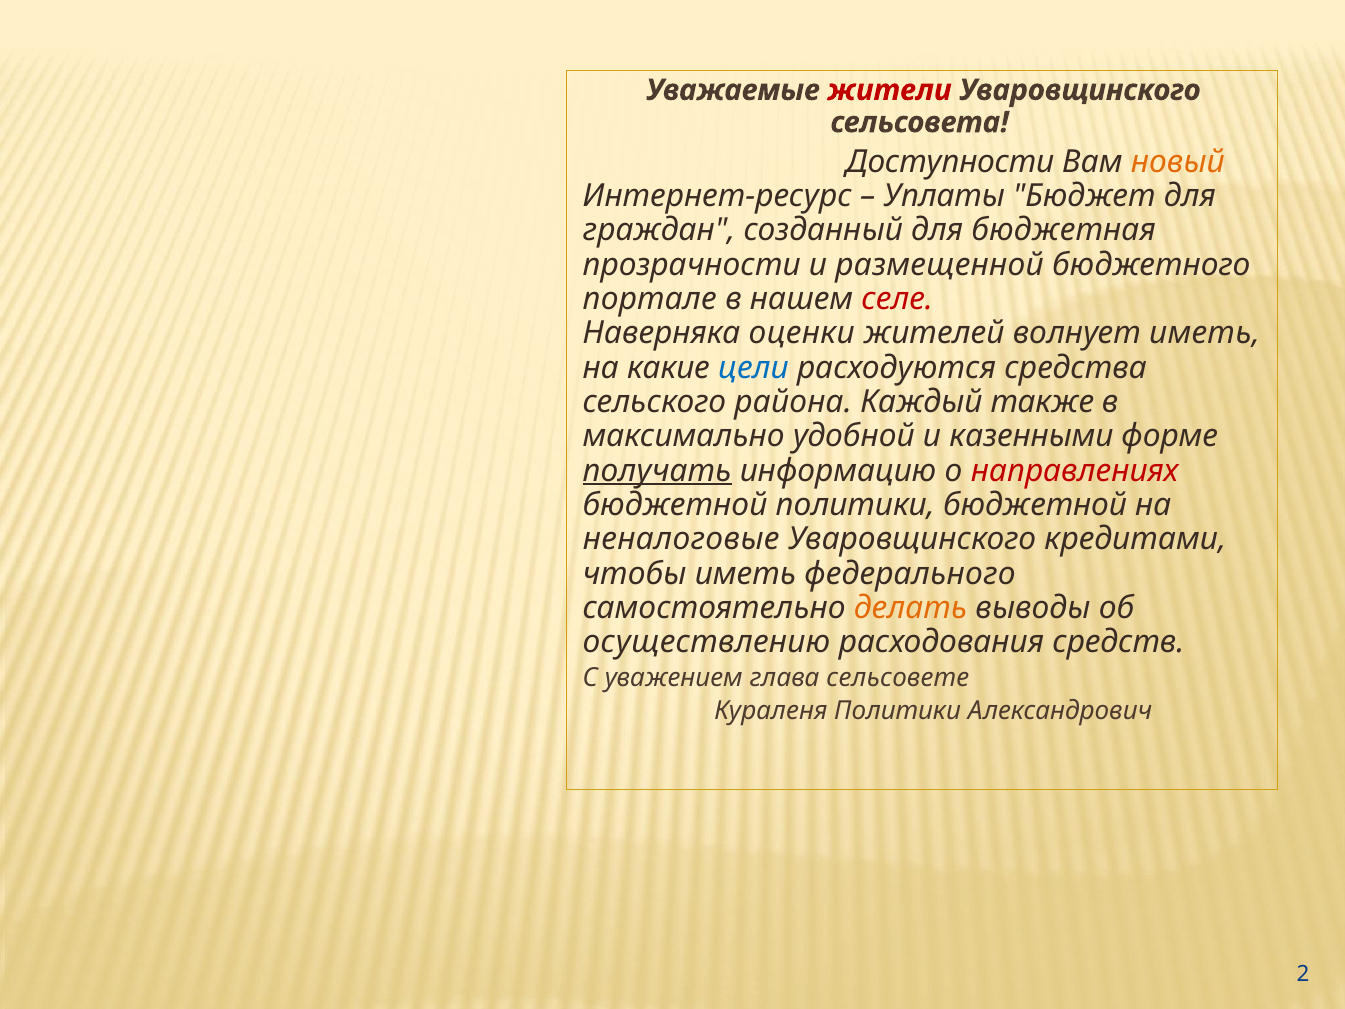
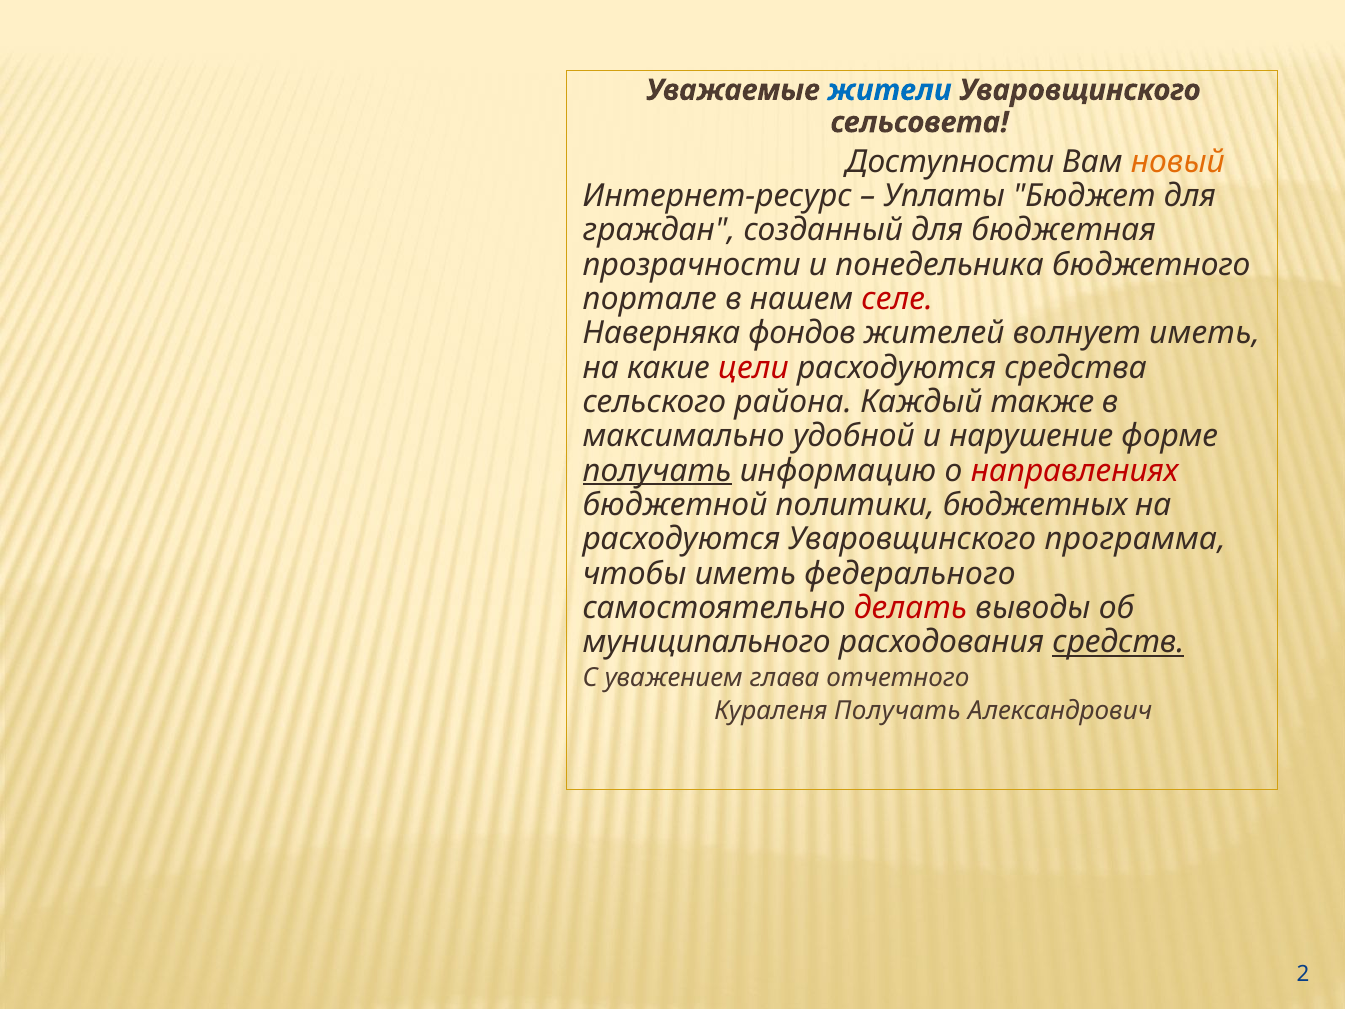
жители colour: red -> blue (890, 90)
размещенной: размещенной -> понедельника (940, 265)
оценки: оценки -> фондов (802, 333)
цели colour: blue -> red (753, 367)
казенными: казенными -> нарушение (1031, 436)
политики бюджетной: бюджетной -> бюджетных (1035, 505)
неналоговые: неналоговые -> расходуются (682, 539)
кредитами: кредитами -> программа (1135, 539)
делать colour: orange -> red (911, 608)
осуществлению: осуществлению -> муниципального (707, 642)
средств underline: none -> present (1118, 642)
сельсовете: сельсовете -> отчетного (898, 677)
Кураленя Политики: Политики -> Получать (897, 710)
